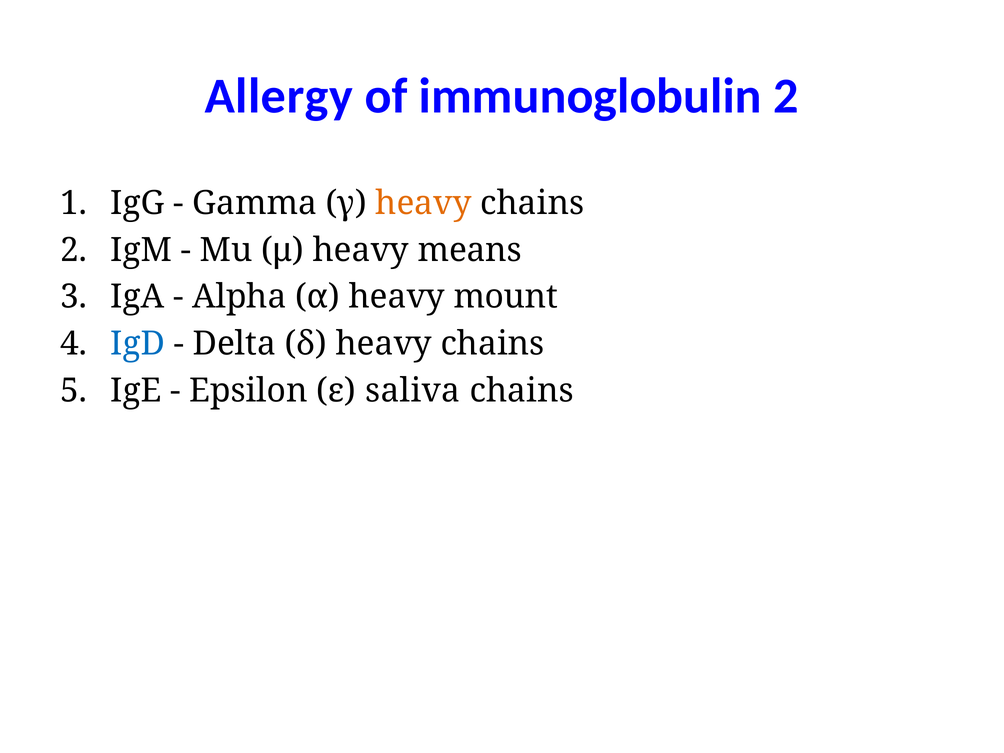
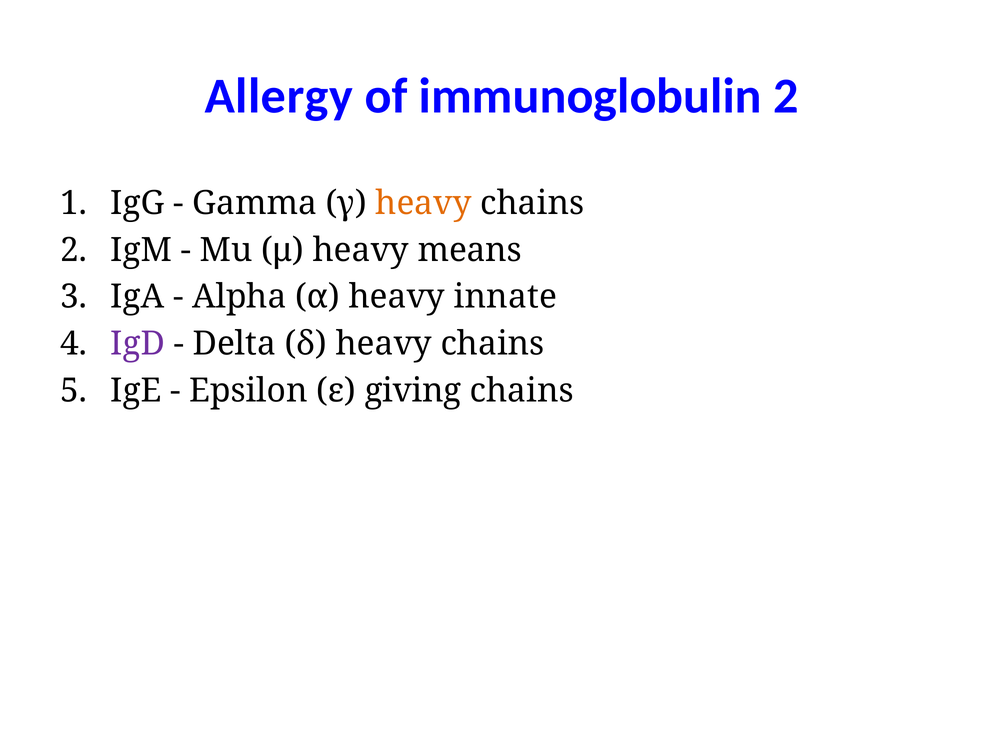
mount: mount -> innate (505, 297)
IgD colour: blue -> purple (138, 344)
saliva: saliva -> giving (413, 391)
